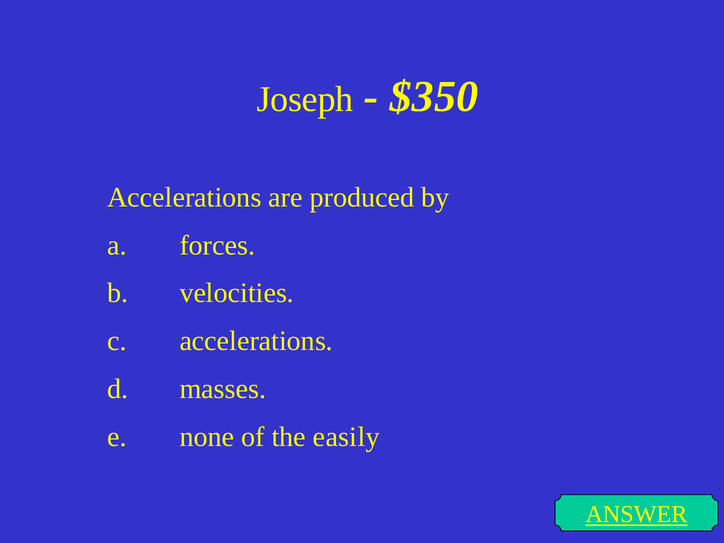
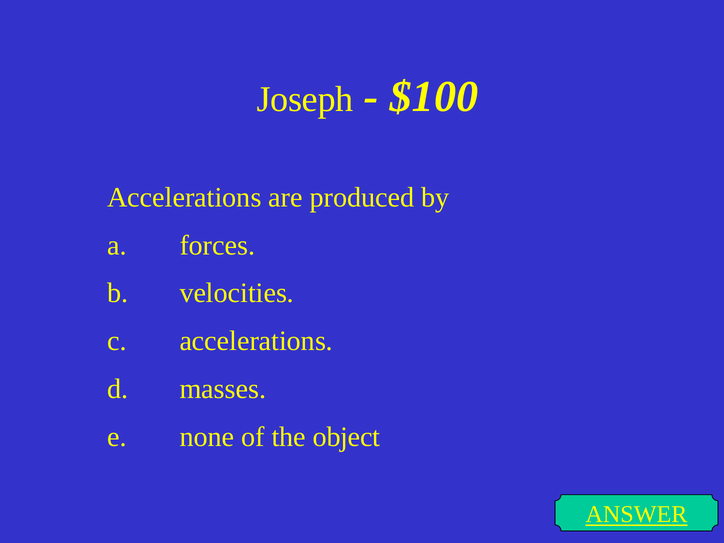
$350: $350 -> $100 (434, 97)
easily: easily -> object (347, 437)
